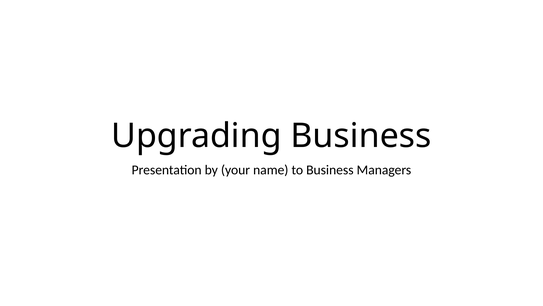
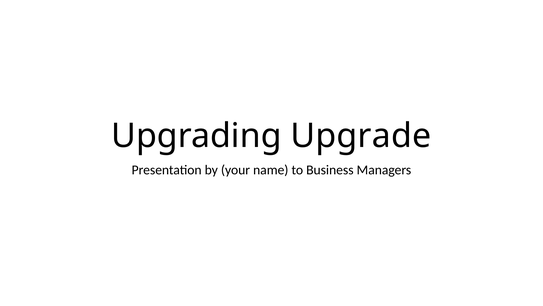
Upgrading Business: Business -> Upgrade (361, 136)
